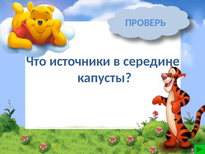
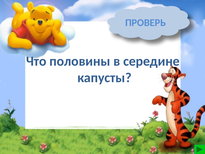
источники: источники -> половины (80, 61)
